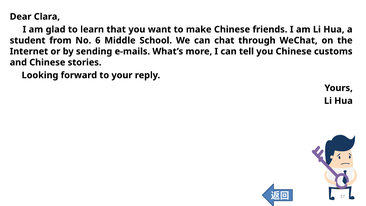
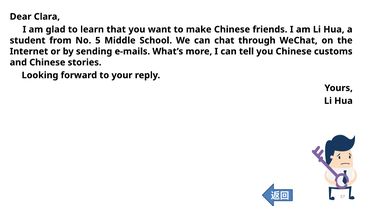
6: 6 -> 5 (98, 40)
